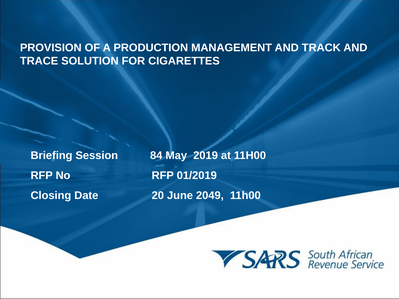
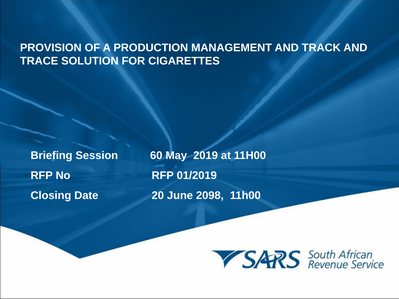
84: 84 -> 60 (156, 156)
2049: 2049 -> 2098 (210, 196)
